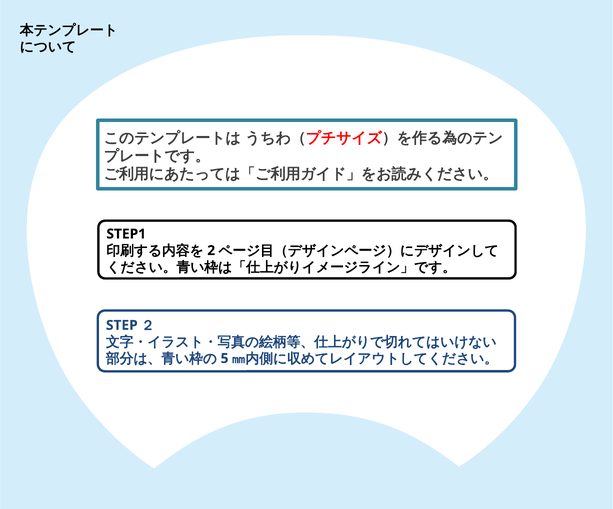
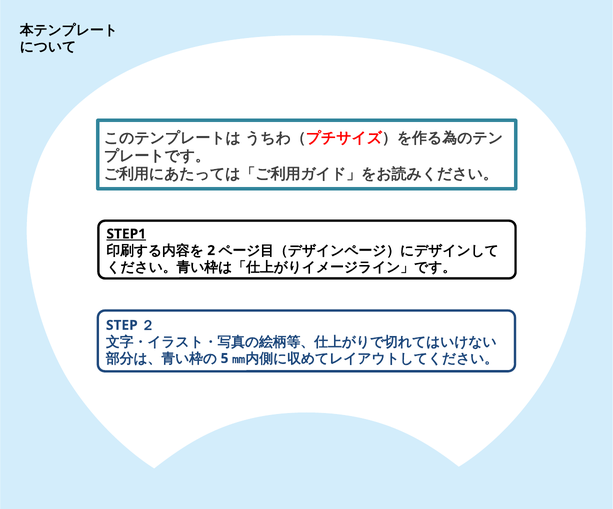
STEP1 underline: none -> present (126, 234)
